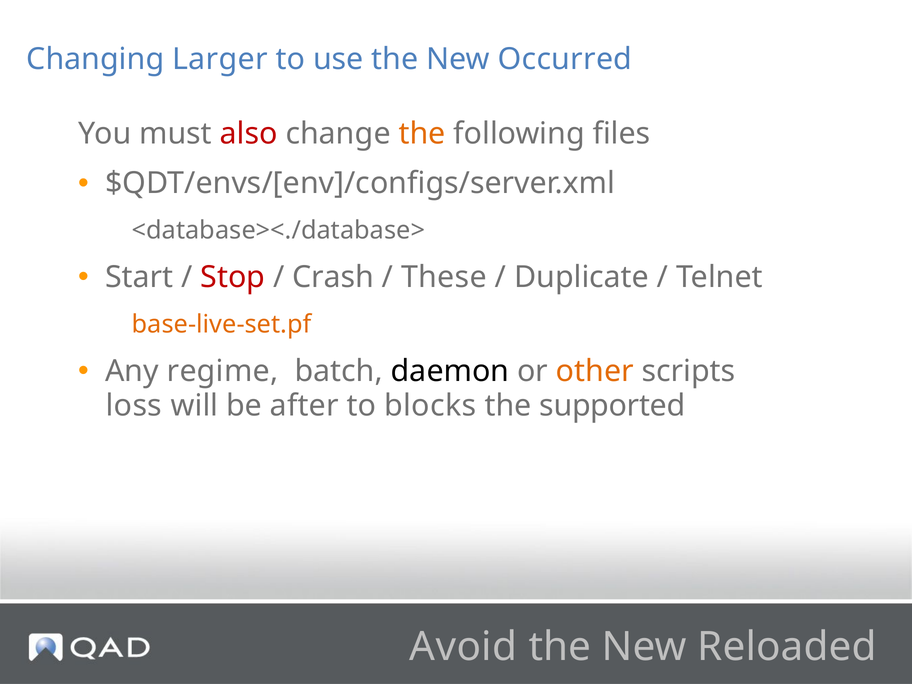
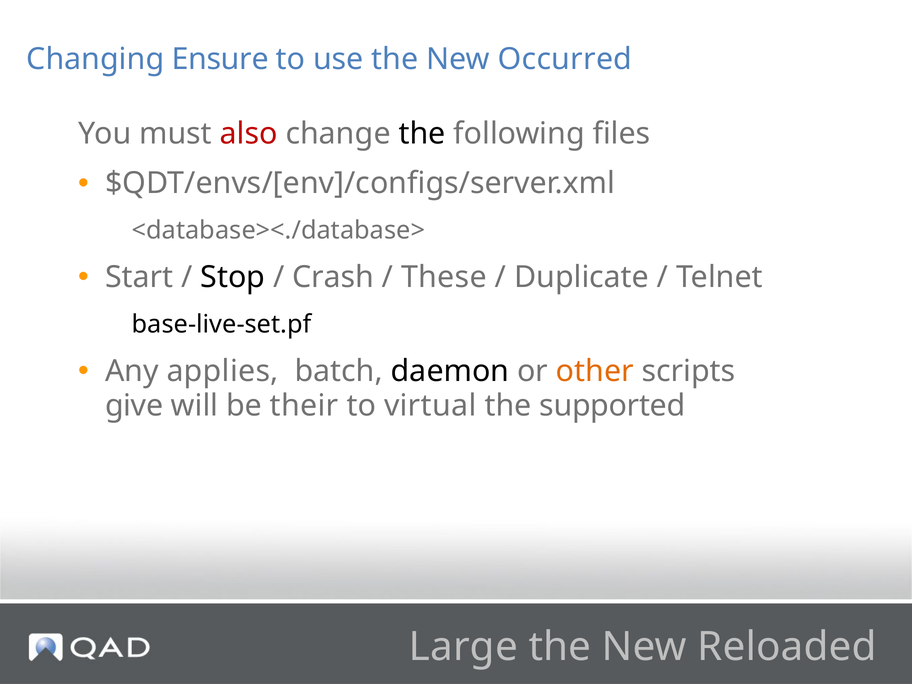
Larger: Larger -> Ensure (220, 59)
the colour: orange -> black (422, 133)
Stop colour: red -> black (233, 277)
base-live-set.pf colour: orange -> black (222, 324)
regime: regime -> applies (223, 371)
loss: loss -> give (134, 406)
after: after -> their (304, 406)
blocks: blocks -> virtual (430, 406)
Avoid: Avoid -> Large (463, 647)
